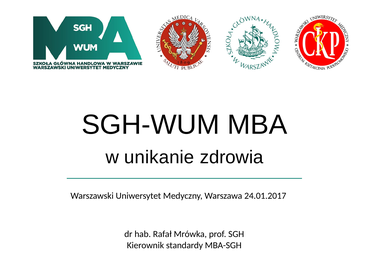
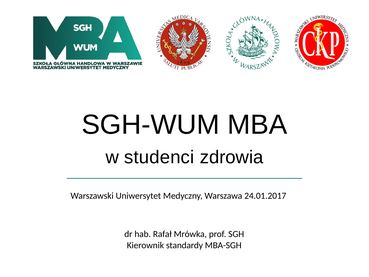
unikanie: unikanie -> studenci (159, 157)
